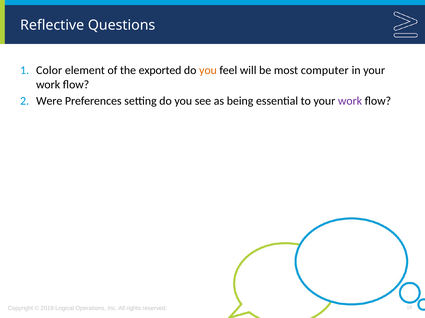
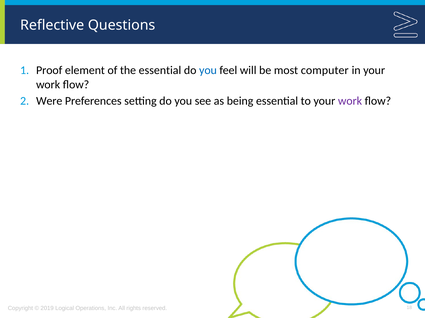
Color: Color -> Proof (49, 71)
the exported: exported -> essential (160, 71)
you colour: orange -> blue (208, 71)
